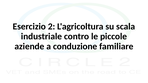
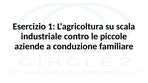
2: 2 -> 1 (52, 27)
